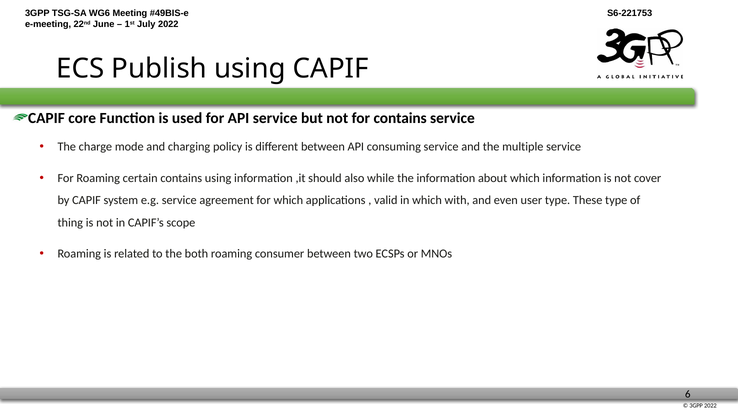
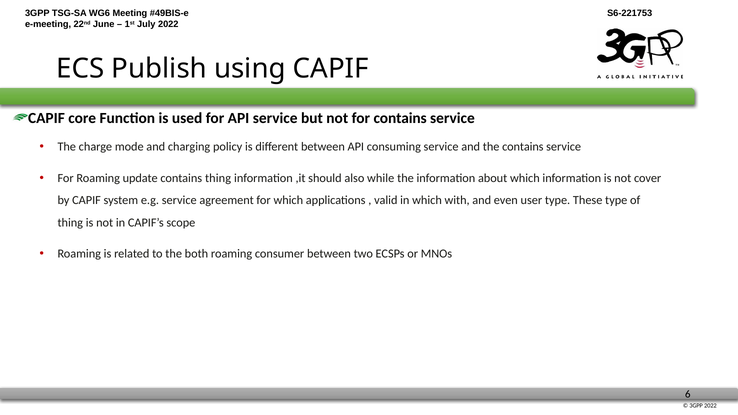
the multiple: multiple -> contains (523, 147)
certain: certain -> update (140, 178)
contains using: using -> thing (218, 178)
